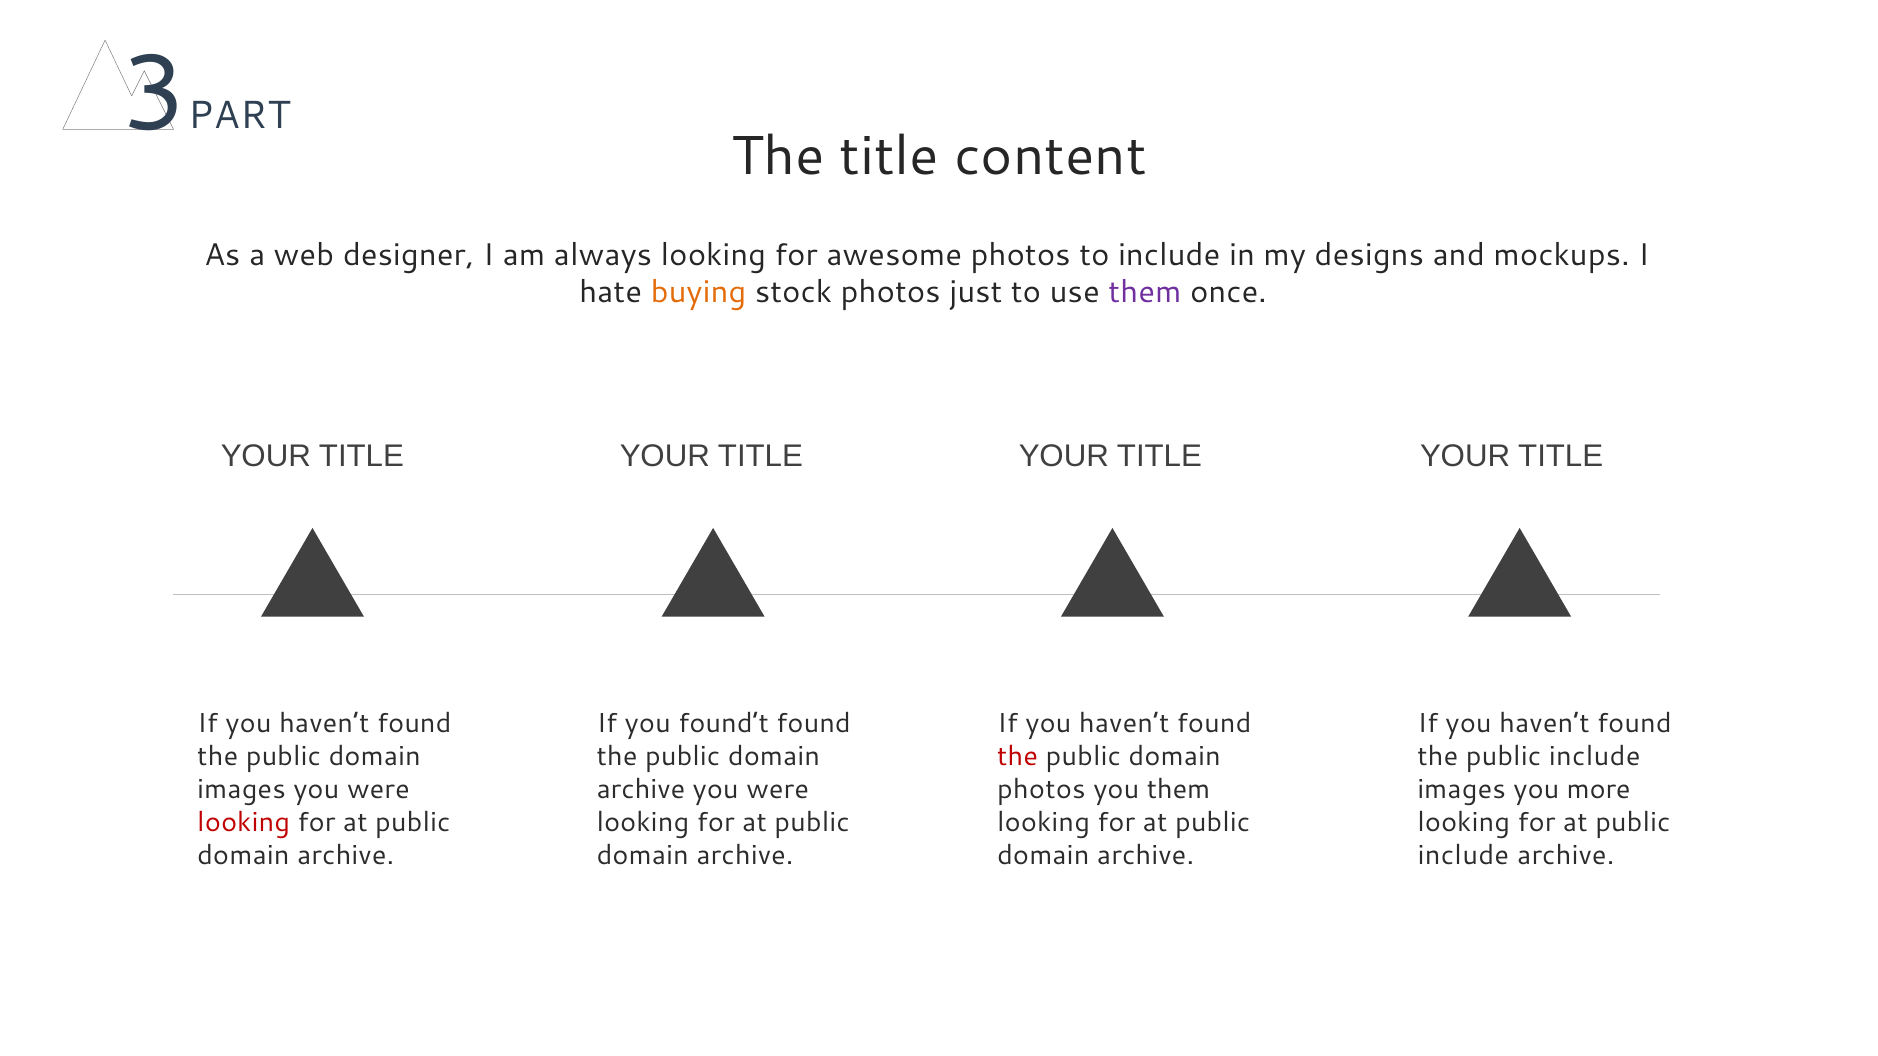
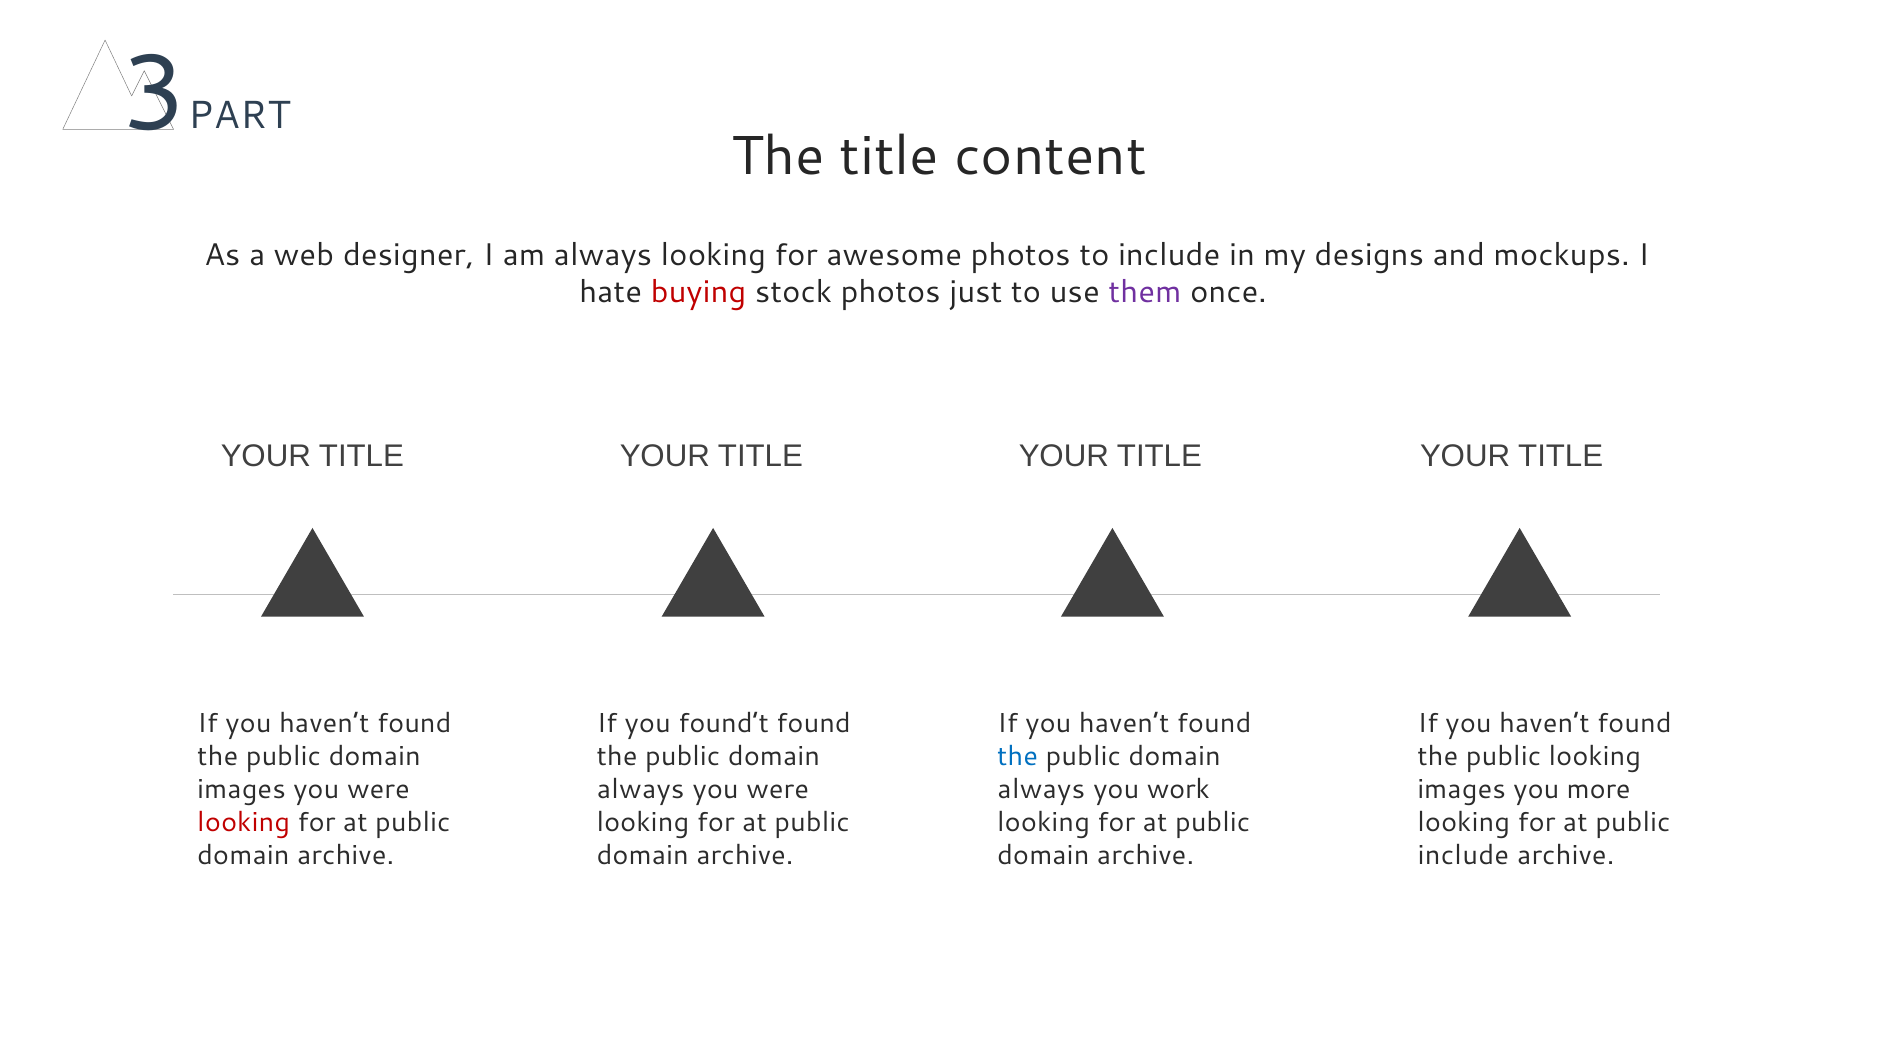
buying colour: orange -> red (698, 293)
the colour: red -> blue (1018, 757)
the public include: include -> looking (1595, 757)
archive: archive -> always (641, 790)
photos: photos -> always (1041, 790)
you them: them -> work (1178, 790)
